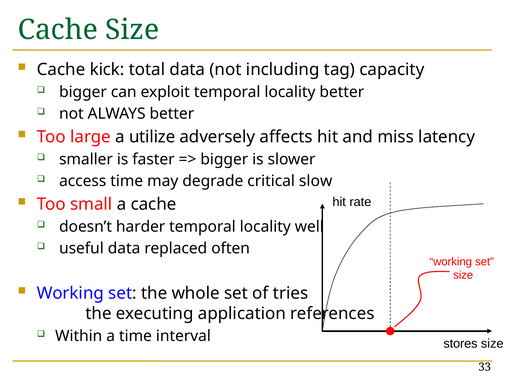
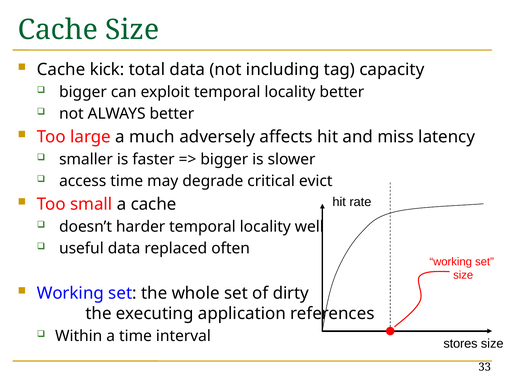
utilize: utilize -> much (152, 137)
slow: slow -> evict (316, 181)
tries: tries -> dirty (291, 293)
